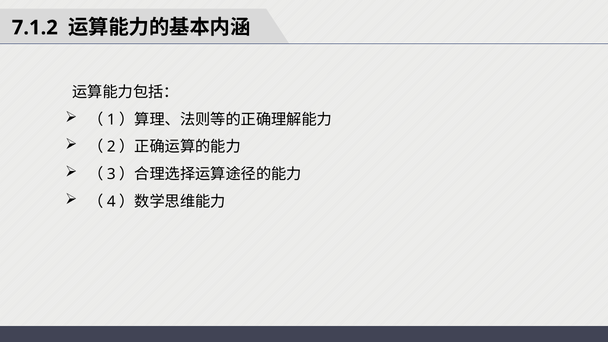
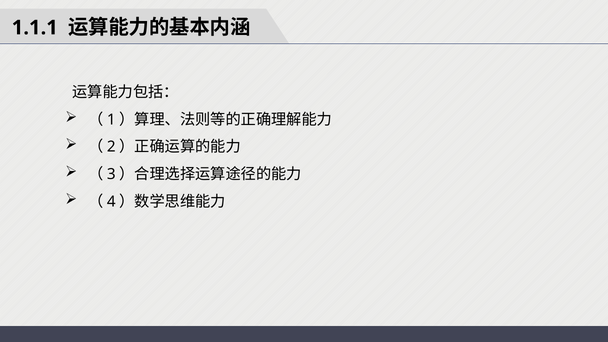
7.1.2: 7.1.2 -> 1.1.1 (35, 28)
